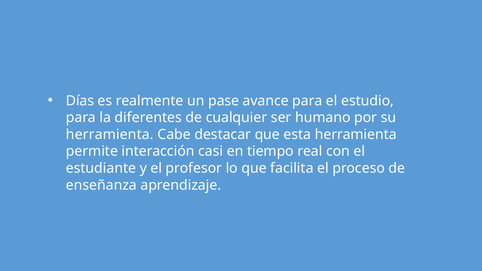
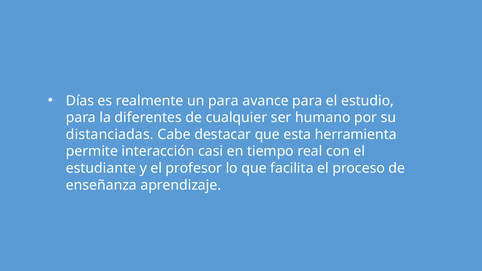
un pase: pase -> para (223, 101)
herramienta: herramienta -> distanciadas (110, 135)
